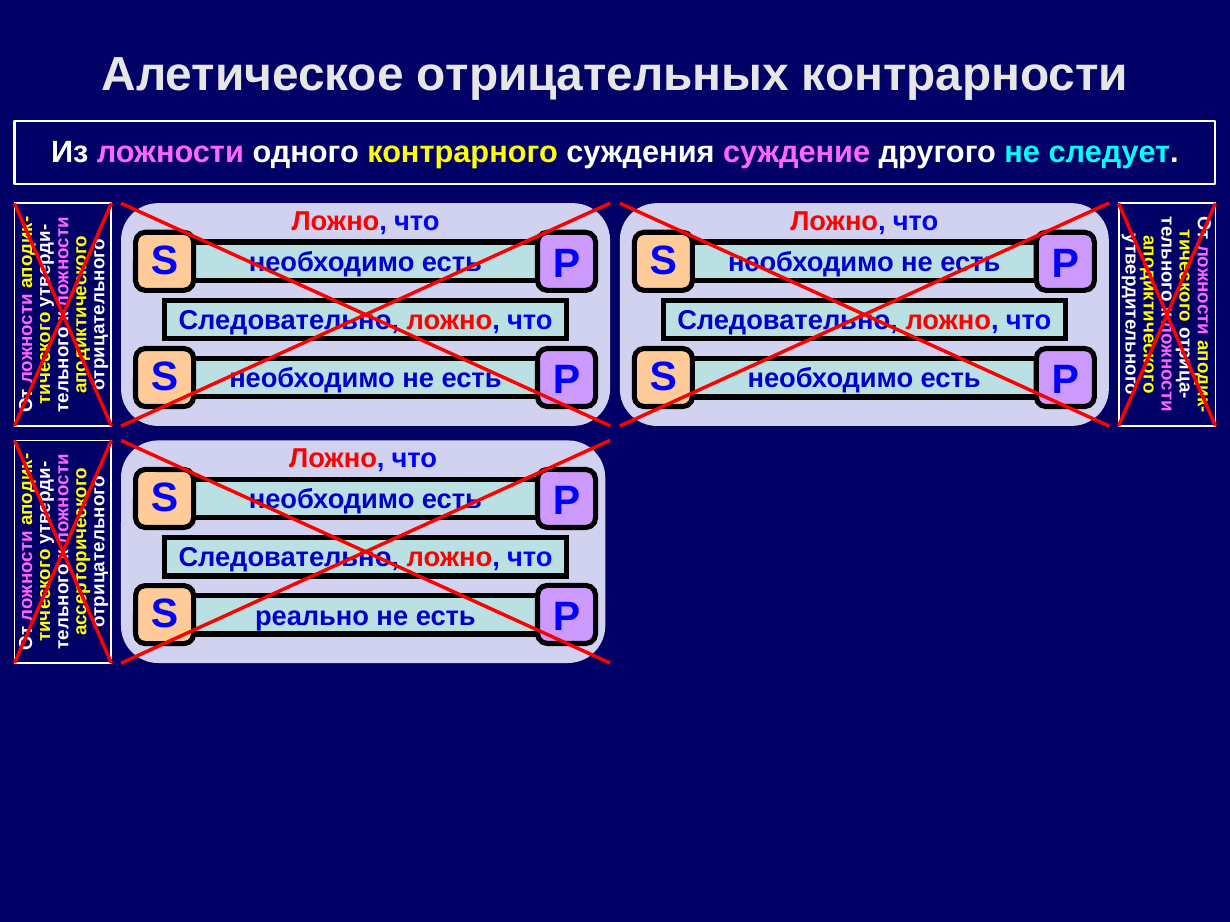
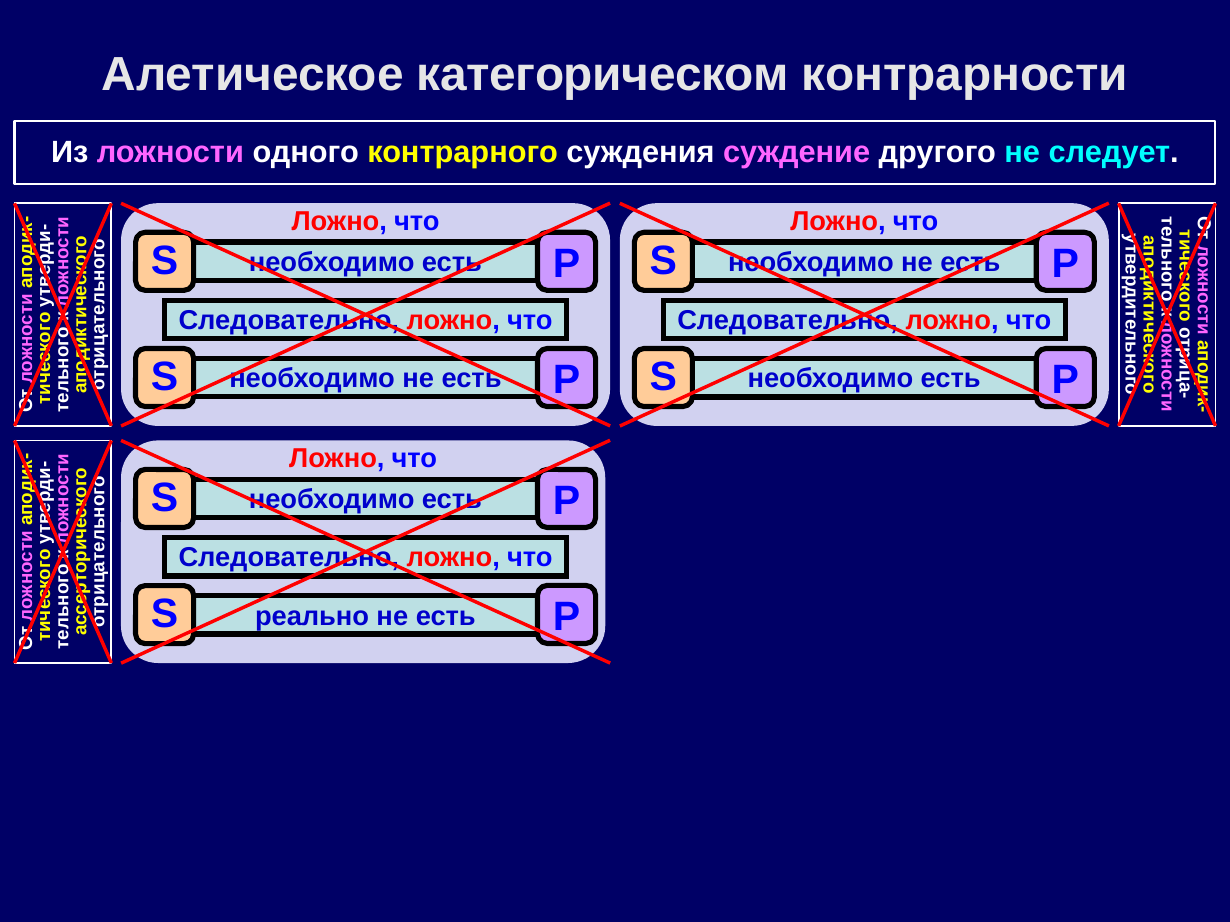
отрицательных: отрицательных -> категорическом (603, 75)
